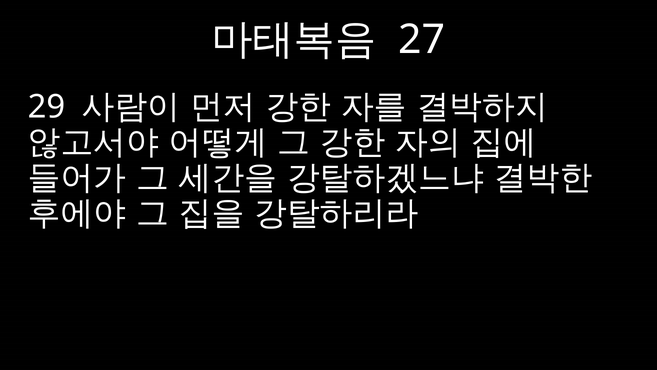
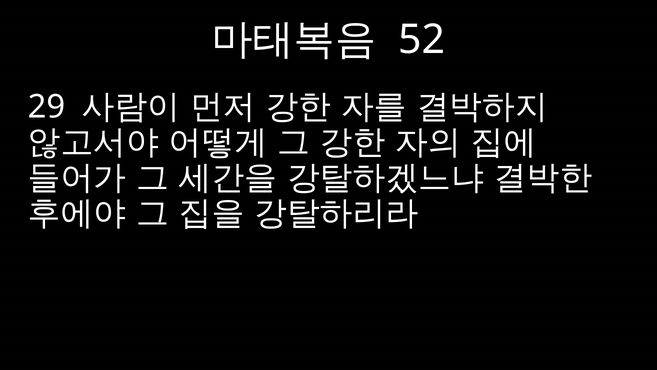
27: 27 -> 52 (422, 40)
